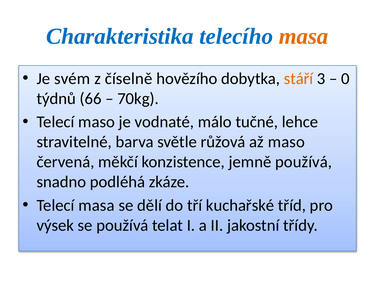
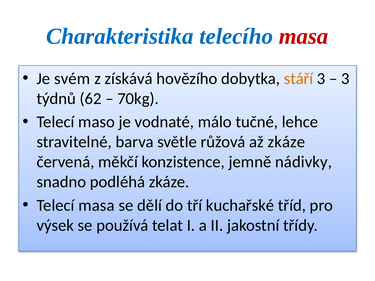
masa colour: orange -> red (304, 36)
číselně: číselně -> získává (129, 79)
0: 0 -> 3 (345, 79)
66: 66 -> 62 (90, 99)
až maso: maso -> zkáze (286, 142)
jemně používá: používá -> nádivky (304, 162)
